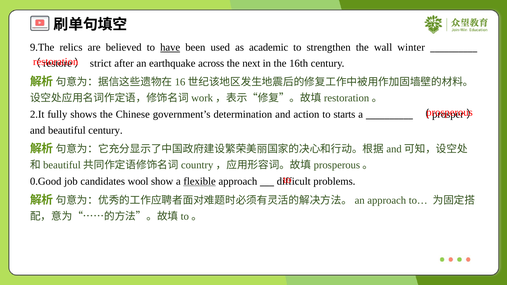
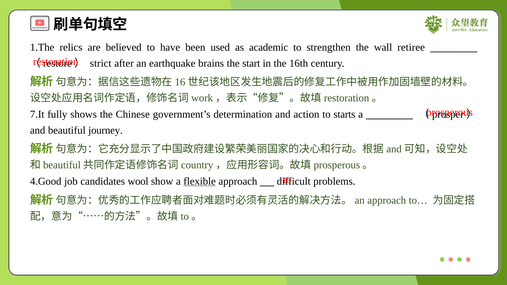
9.The: 9.The -> 1.The (42, 48)
have underline: present -> none (170, 48)
winter: winter -> retiree (411, 48)
across: across -> brains (211, 63)
next: next -> start (251, 63)
2.It: 2.It -> 7.It (37, 114)
beautiful century: century -> journey (105, 130)
0.Good: 0.Good -> 4.Good (46, 181)
